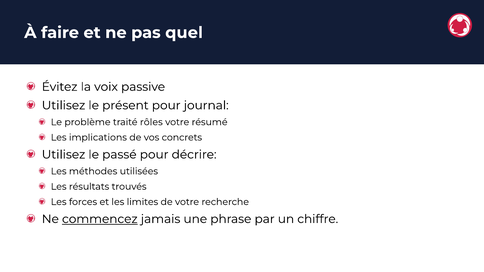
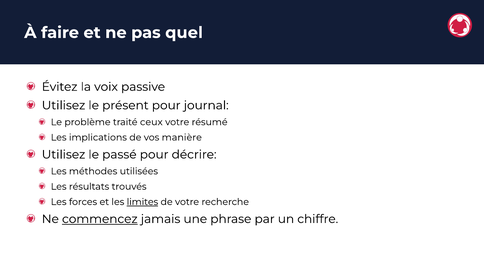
rôles: rôles -> ceux (151, 122)
concrets: concrets -> manière (182, 138)
limites underline: none -> present (142, 202)
